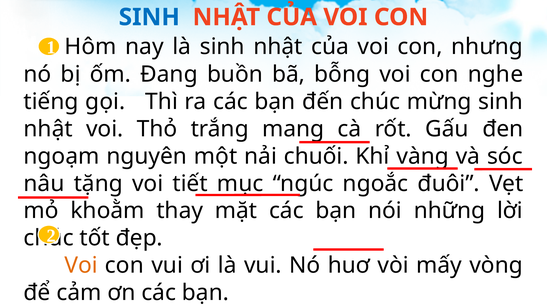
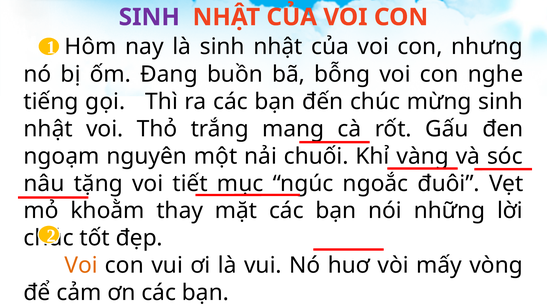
SINH colour: blue -> purple (149, 17)
